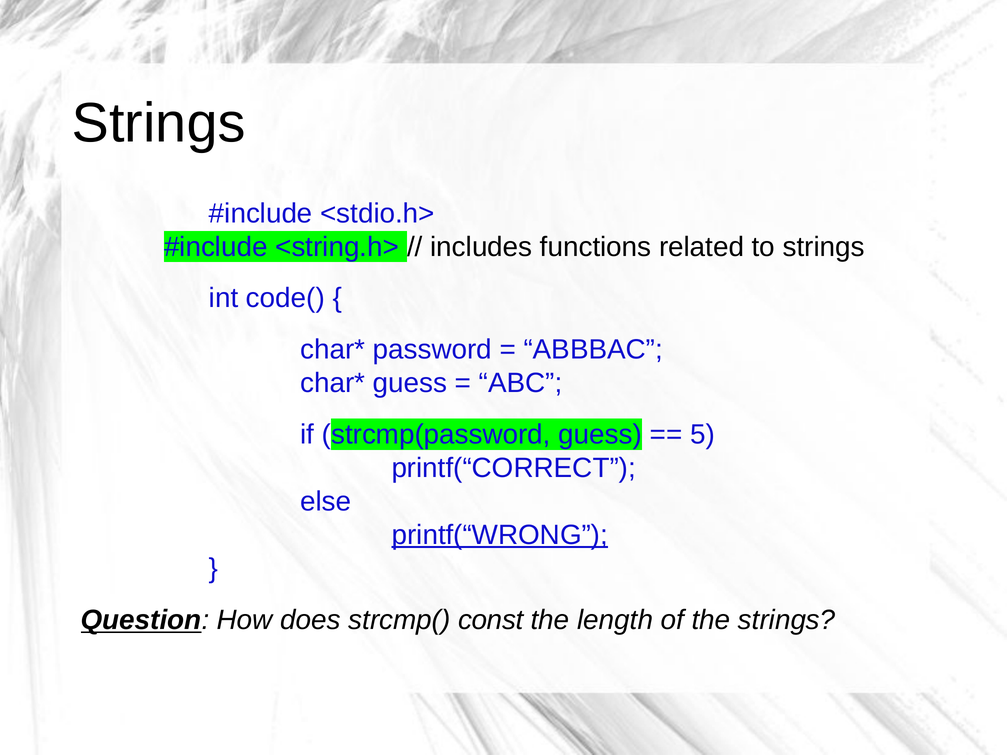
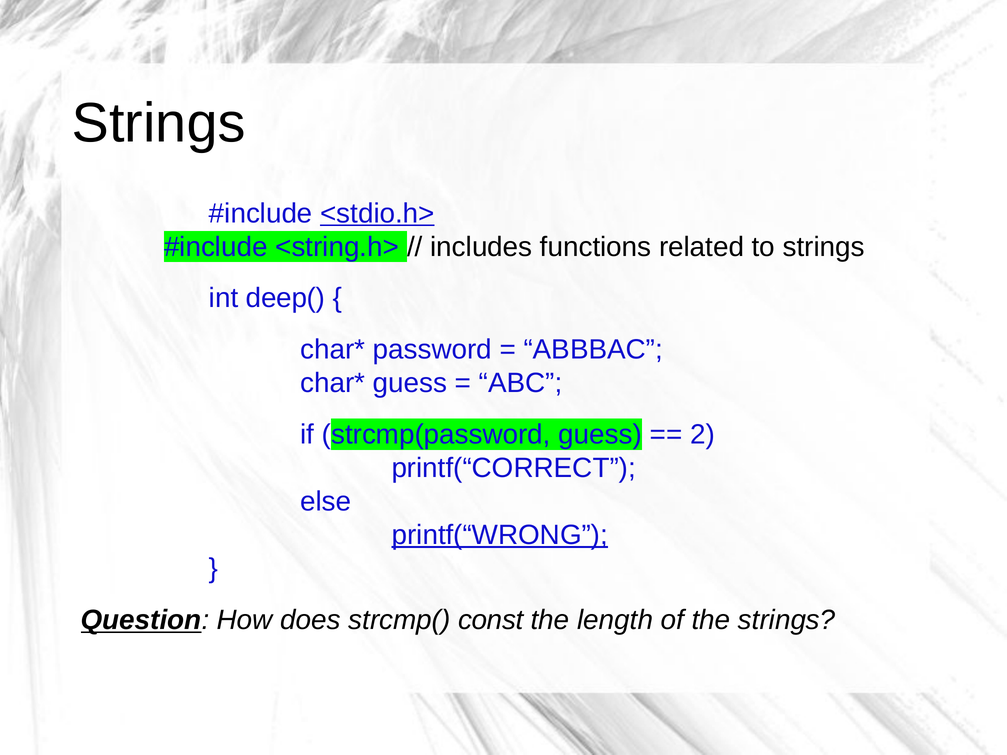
<stdio.h> underline: none -> present (377, 213)
code(: code( -> deep( (286, 298)
5: 5 -> 2 (703, 435)
